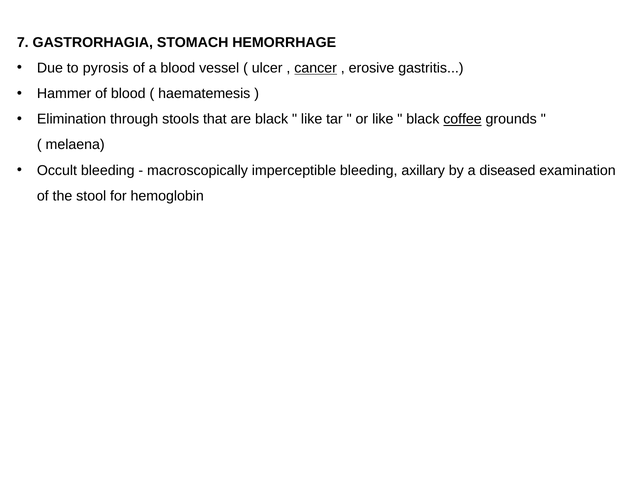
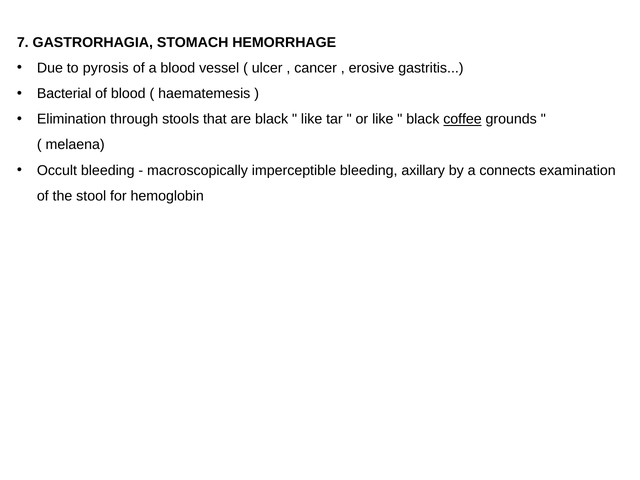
cancer underline: present -> none (316, 68)
Hammer: Hammer -> Bacterial (64, 94)
diseased: diseased -> connects (507, 170)
